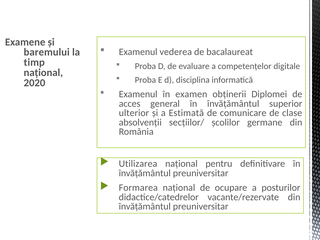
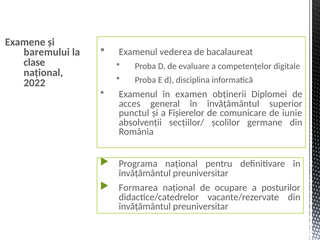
timp: timp -> clase (34, 62)
2020: 2020 -> 2022 (34, 83)
ulterior: ulterior -> punctul (134, 113)
Estimată: Estimată -> Fişierelor (186, 113)
clase: clase -> iunie (292, 113)
Utilizarea: Utilizarea -> Programa (138, 164)
